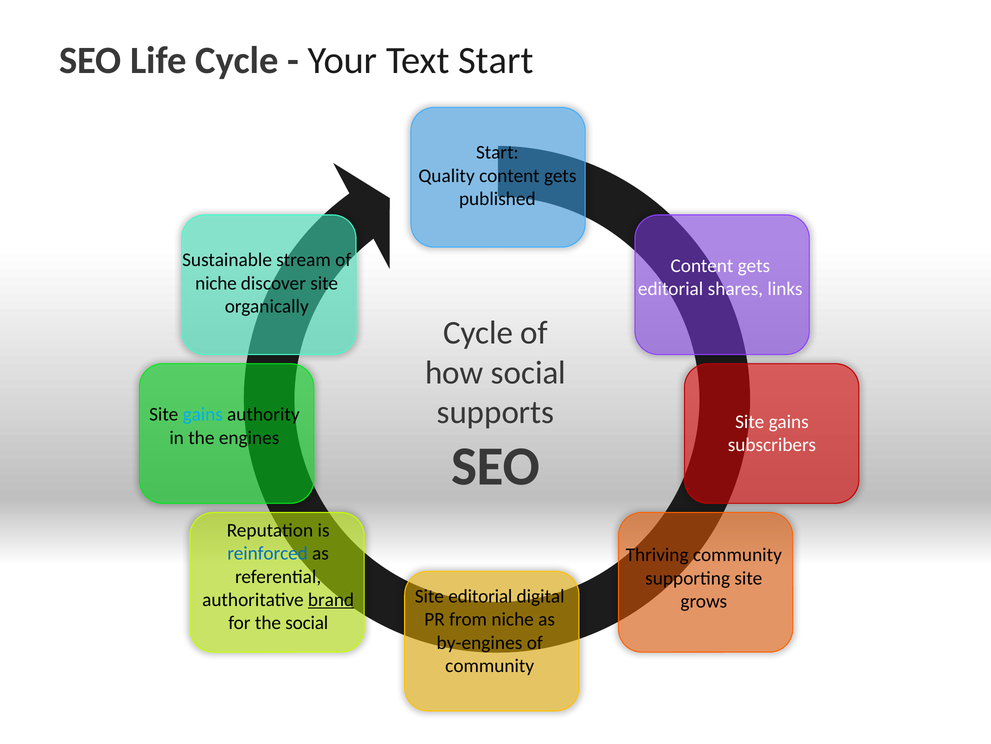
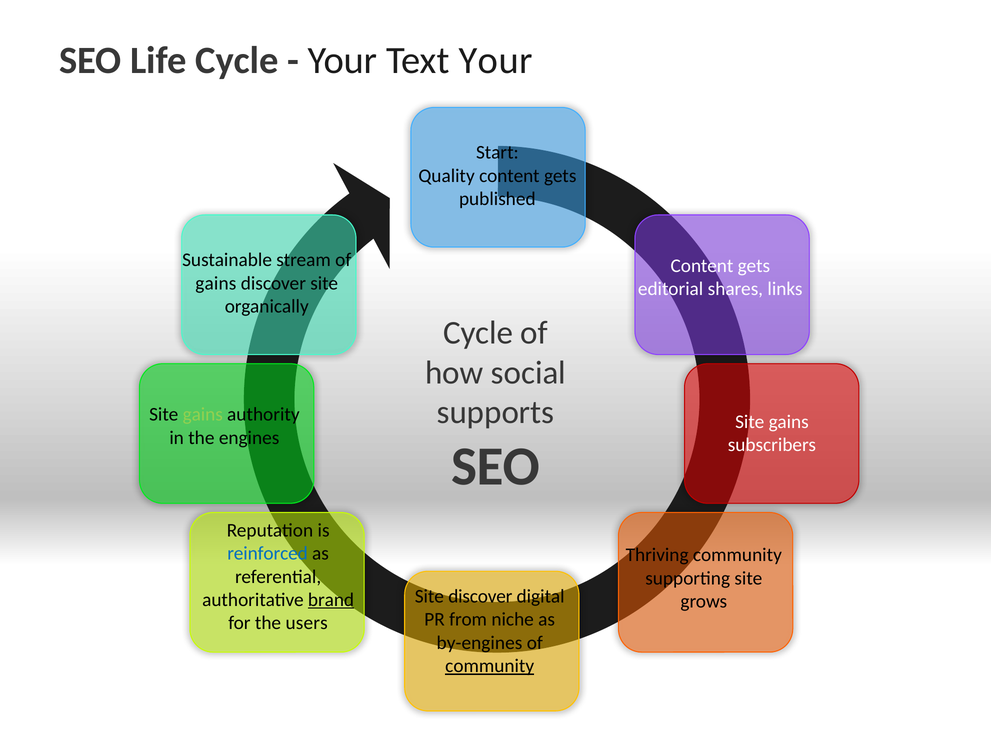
Text Start: Start -> Your (496, 60)
niche: niche -> gains (216, 283)
gains colour: light blue -> light green (203, 414)
Site editorial: editorial -> discover (480, 596)
the social: social -> users (307, 622)
community underline: none -> present (490, 665)
